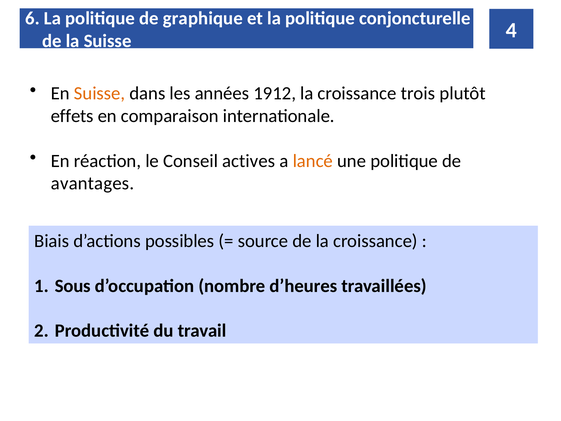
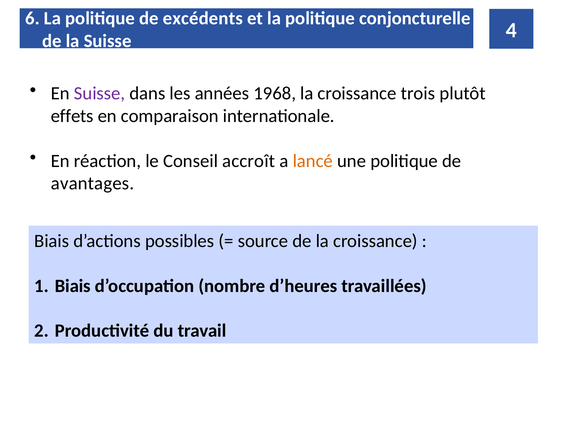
graphique: graphique -> excédents (203, 18)
Suisse colour: orange -> purple (100, 93)
1912: 1912 -> 1968 (275, 93)
actives: actives -> accroît (249, 161)
Sous: Sous -> Biais (73, 286)
